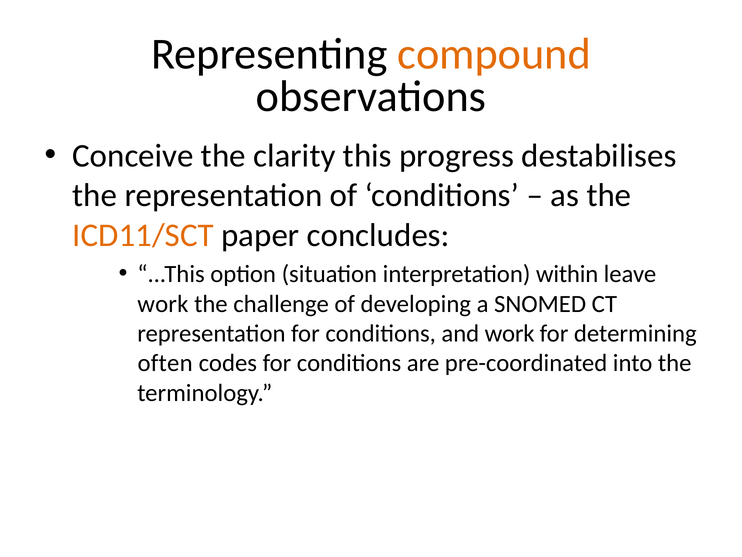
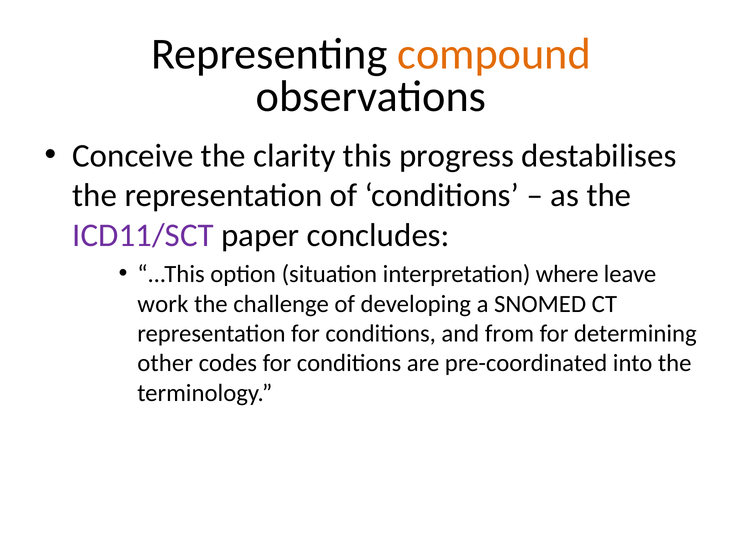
ICD11/SCT colour: orange -> purple (143, 235)
within: within -> where (567, 274)
and work: work -> from (509, 333)
often: often -> other (165, 363)
